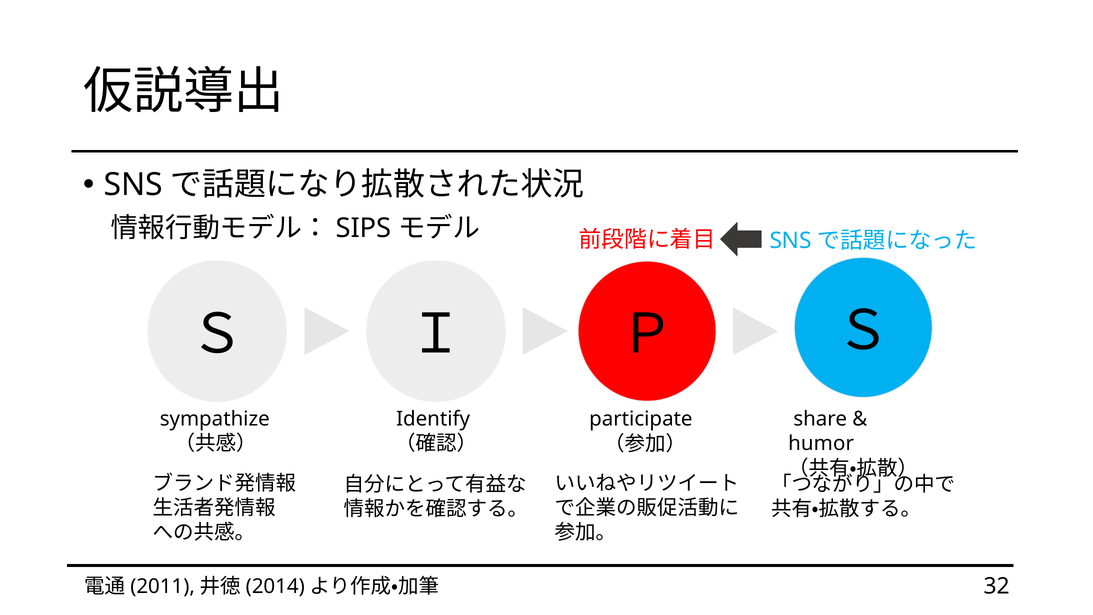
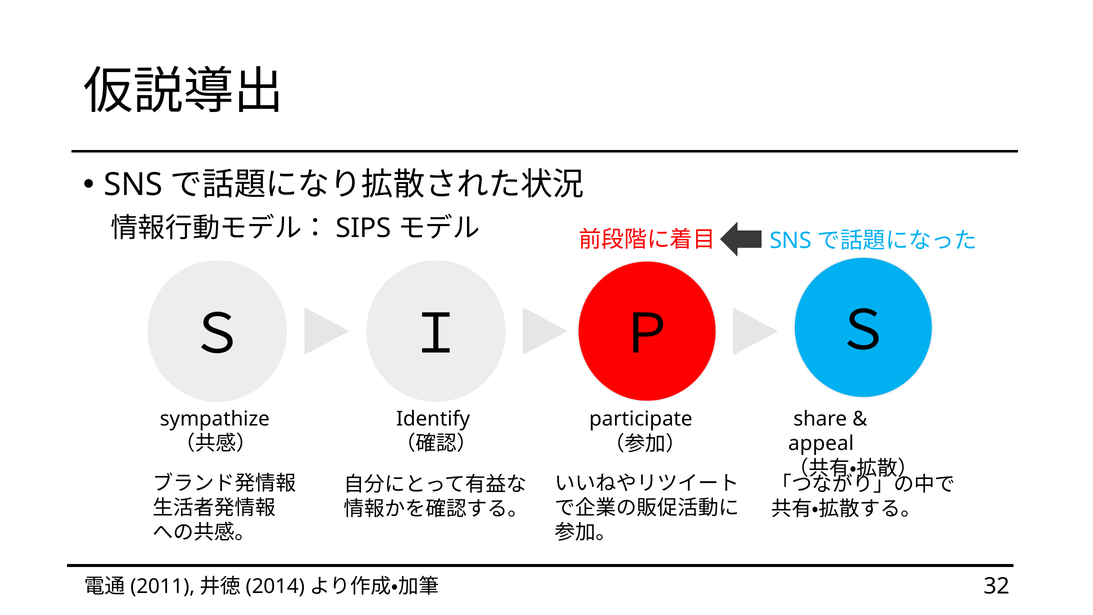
humor: humor -> appeal (821, 444)
